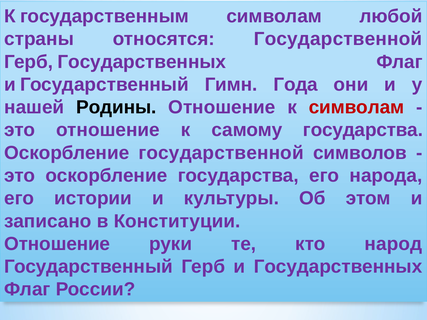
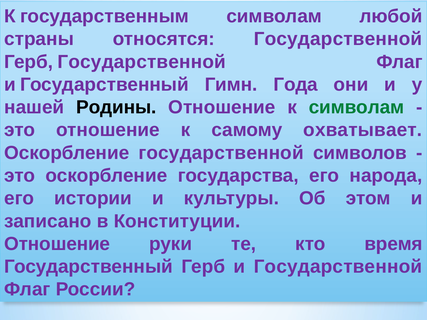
Герб Государственных: Государственных -> Государственной (142, 62)
символам colour: red -> green (357, 107)
самому государства: государства -> охватывает (363, 130)
народ: народ -> время (394, 244)
и Государственных: Государственных -> Государственной (338, 267)
